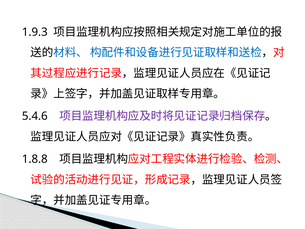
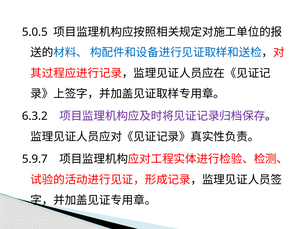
1.9.3: 1.9.3 -> 5.0.5 (35, 32)
5.4.6: 5.4.6 -> 6.3.2 (35, 116)
1.8.8: 1.8.8 -> 5.9.7 (35, 159)
